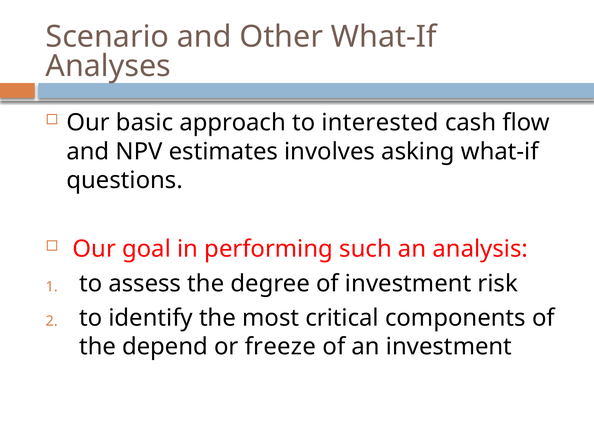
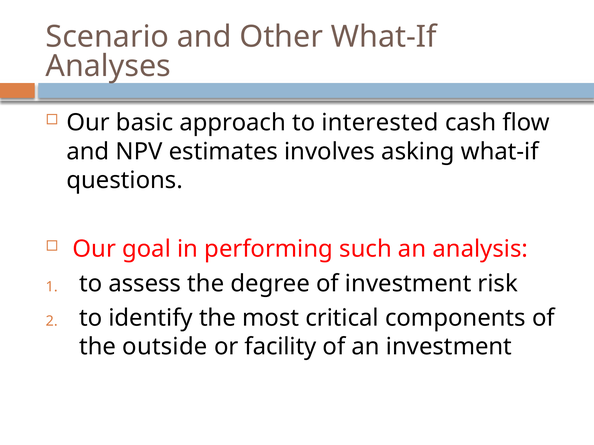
depend: depend -> outside (165, 347)
freeze: freeze -> facility (281, 347)
